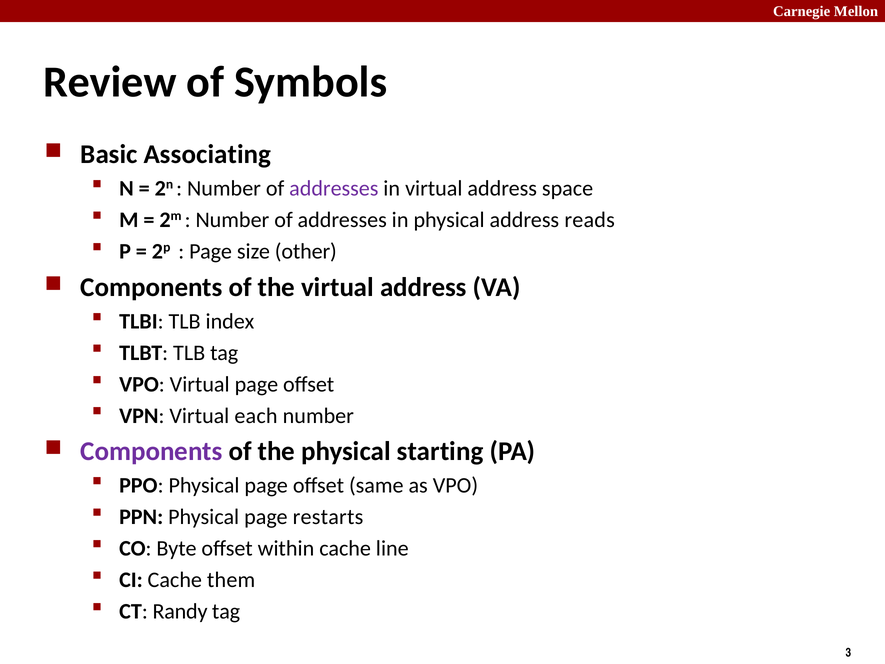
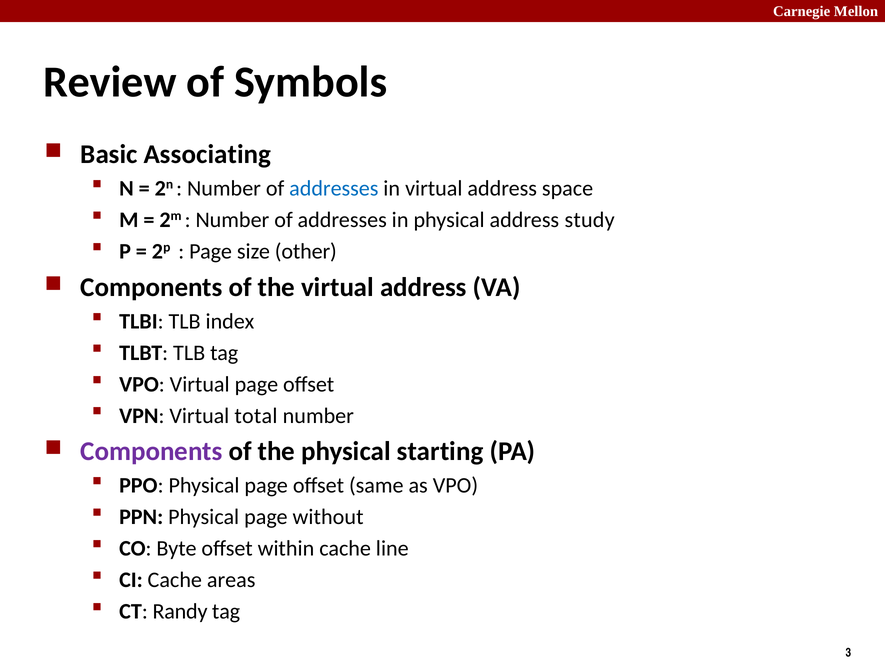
addresses colour: purple -> blue (334, 188)
reads: reads -> study (590, 220)
each: each -> total (256, 416)
restarts: restarts -> without (328, 517)
them: them -> areas (231, 580)
